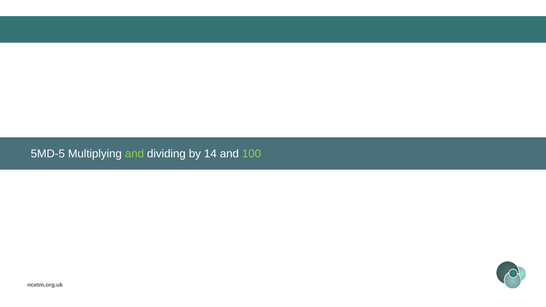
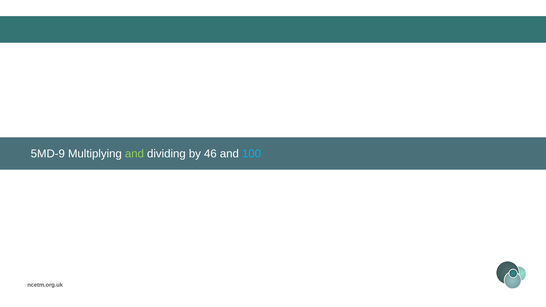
5MD-5: 5MD-5 -> 5MD-9 (48, 154)
14: 14 -> 46 (210, 154)
100 colour: light green -> light blue (252, 154)
